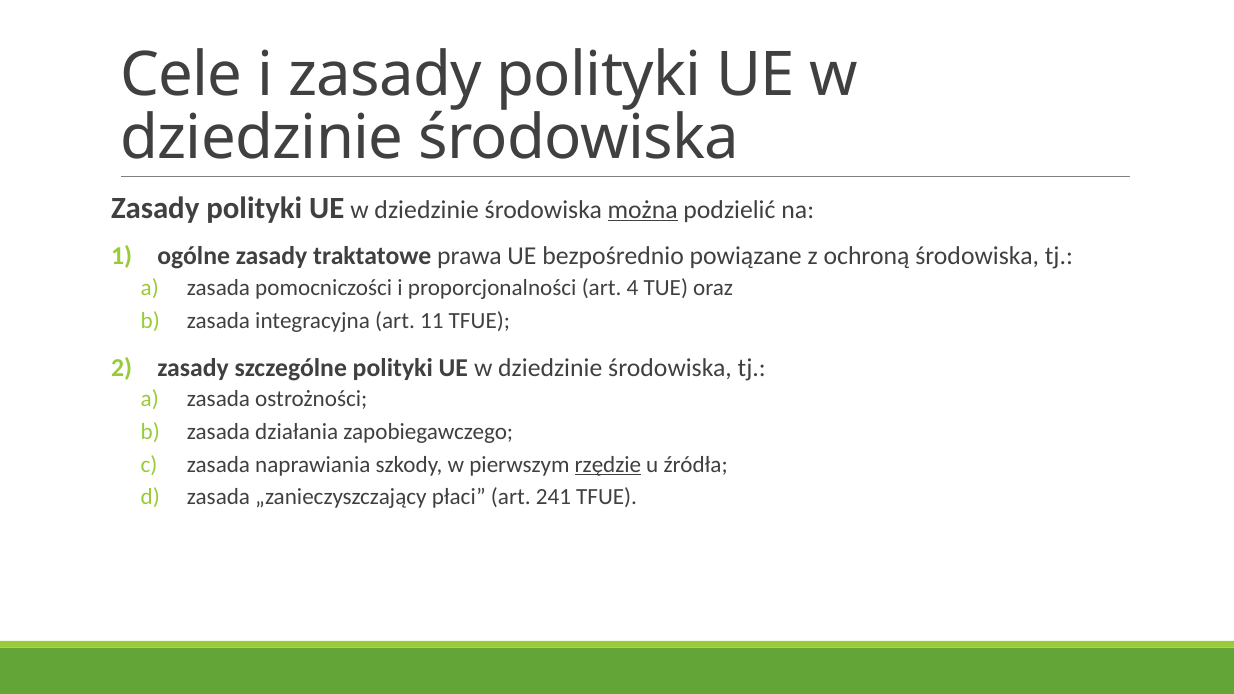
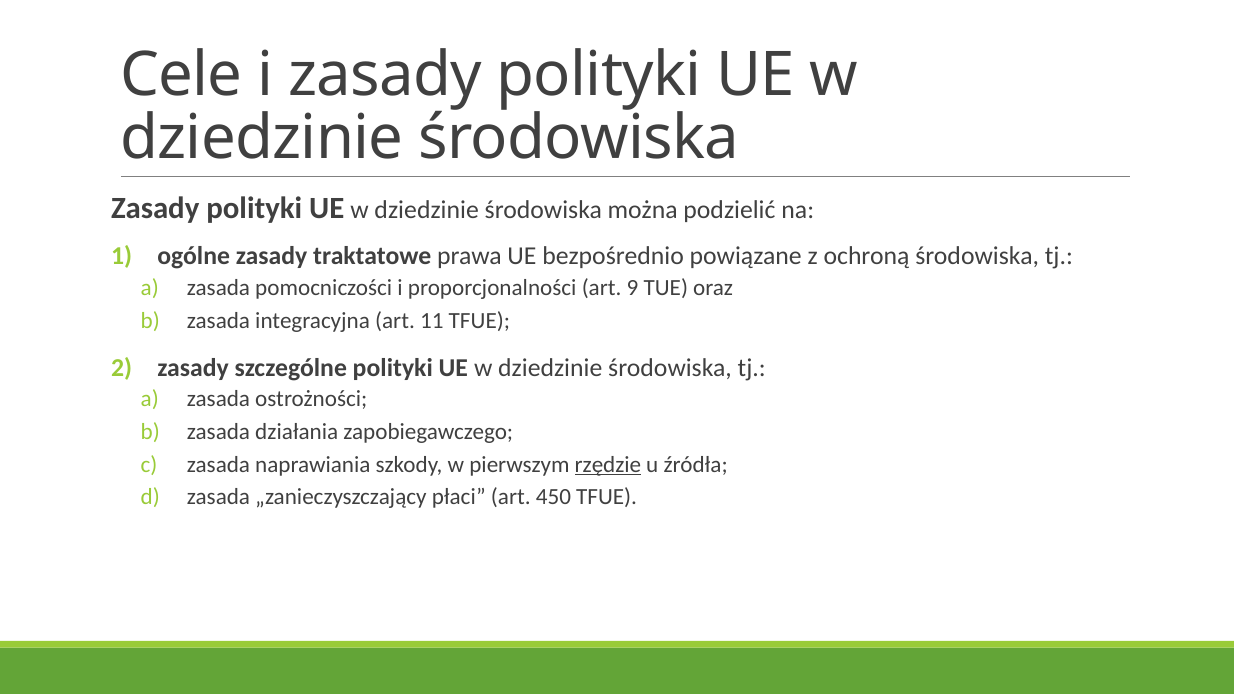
można underline: present -> none (643, 210)
4: 4 -> 9 (632, 288)
241: 241 -> 450 (553, 497)
